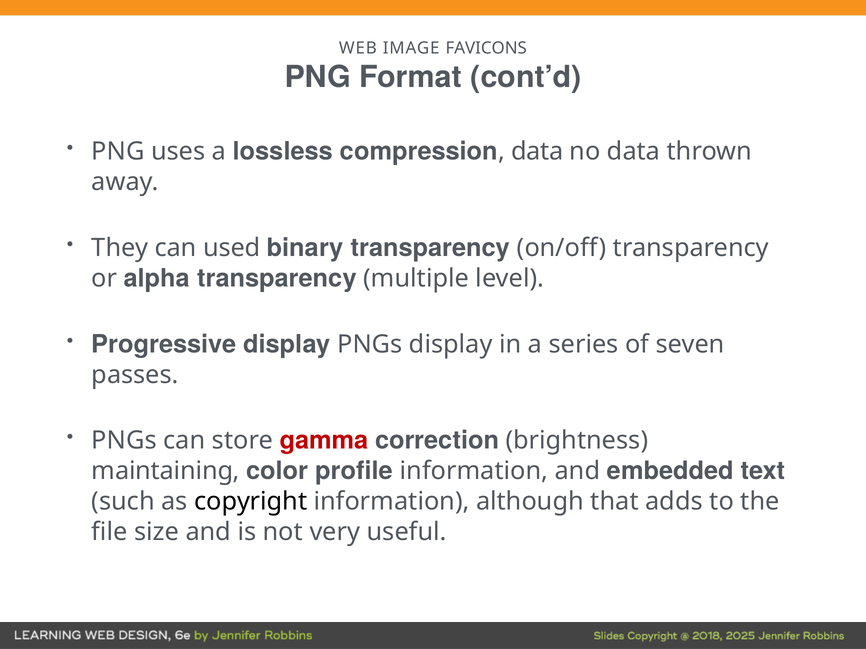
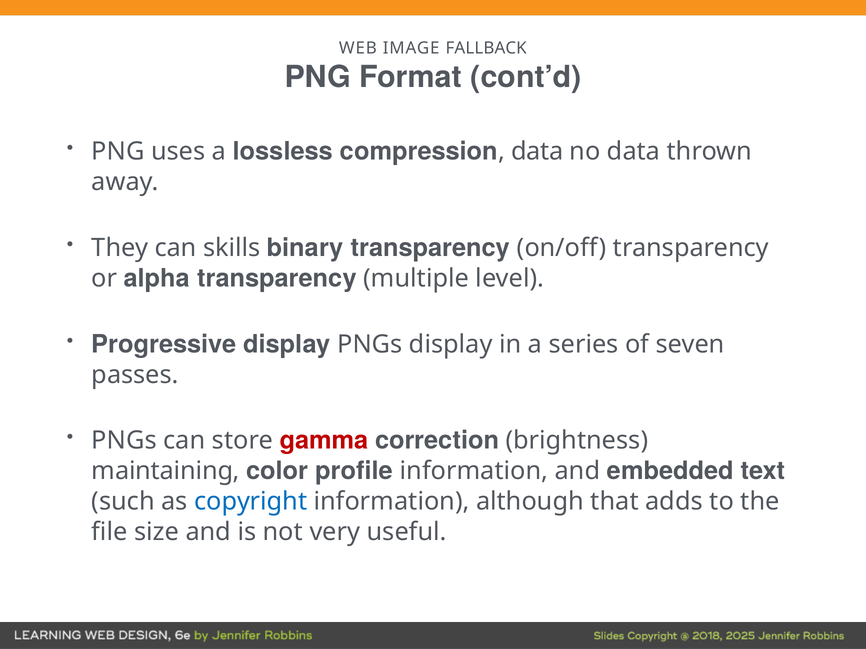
FAVICONS: FAVICONS -> FALLBACK (486, 48)
used: used -> skills (232, 248)
copyright colour: black -> blue (251, 502)
